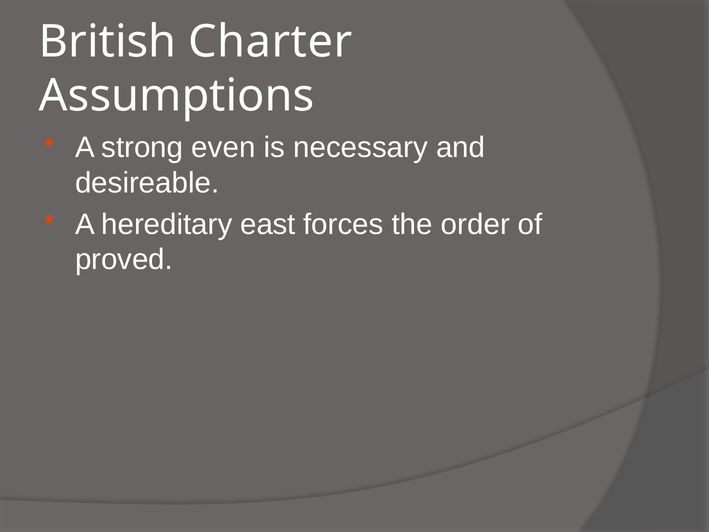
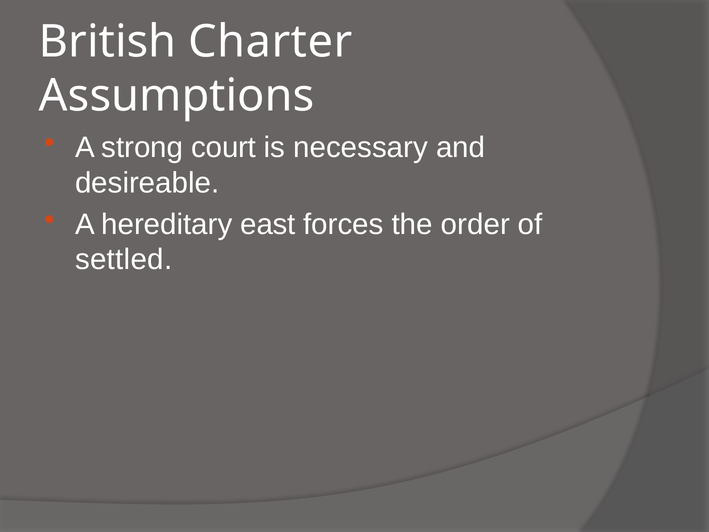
even: even -> court (224, 147)
proved: proved -> settled (124, 260)
